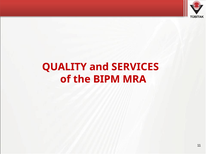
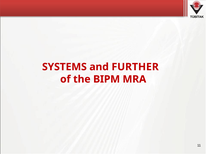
QUALITY: QUALITY -> SYSTEMS (64, 67)
SERVICES: SERVICES -> FURTHER (135, 67)
